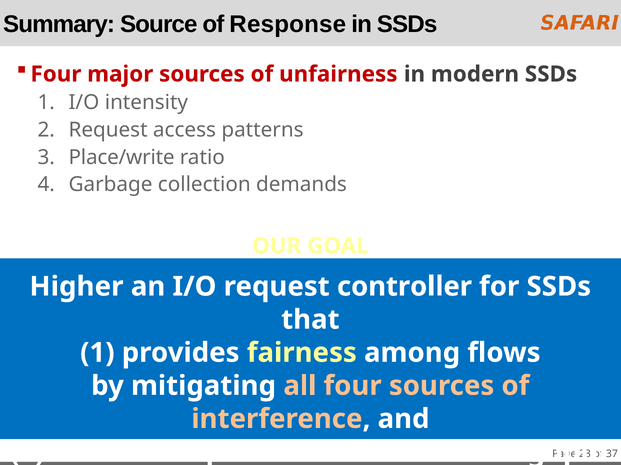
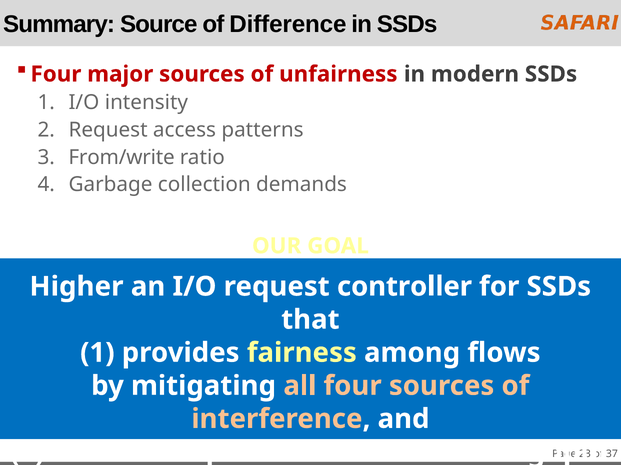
Response: Response -> Difference (288, 24)
Place/write: Place/write -> From/write (122, 157)
